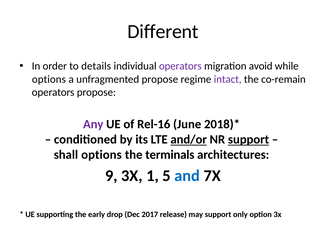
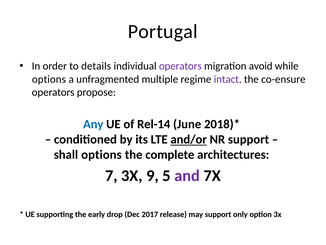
Different: Different -> Portugal (163, 32)
unfragmented propose: propose -> multiple (160, 79)
co-remain: co-remain -> co-ensure (283, 79)
Any colour: purple -> blue (93, 124)
Rel-16: Rel-16 -> Rel-14 (154, 124)
support underline: present -> none (249, 139)
terminals: terminals -> complete (170, 154)
9: 9 -> 7 (111, 175)
1: 1 -> 9 (153, 175)
and colour: blue -> purple (187, 175)
